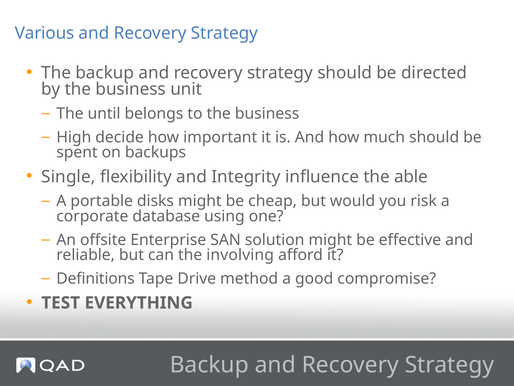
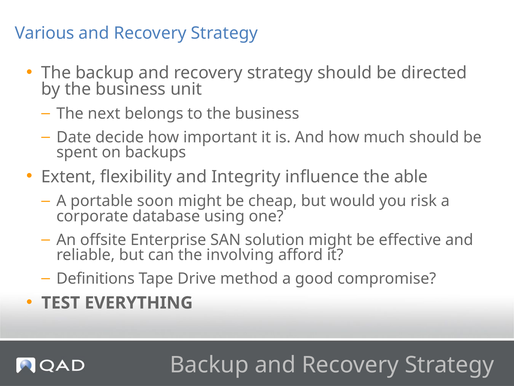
until: until -> next (104, 114)
High: High -> Date (74, 137)
Single: Single -> Extent (69, 177)
disks: disks -> soon (155, 201)
